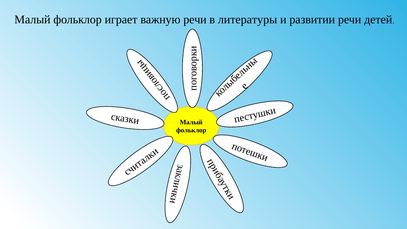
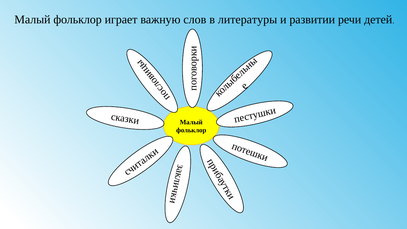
важную речи: речи -> слов (195, 20)
